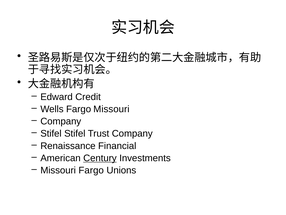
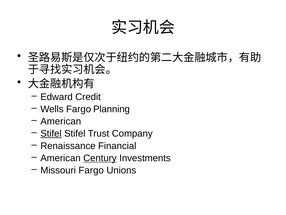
Fargo Missouri: Missouri -> Planning (111, 109)
Company: Company -> American (61, 121)
Stifel underline: none -> present (51, 133)
